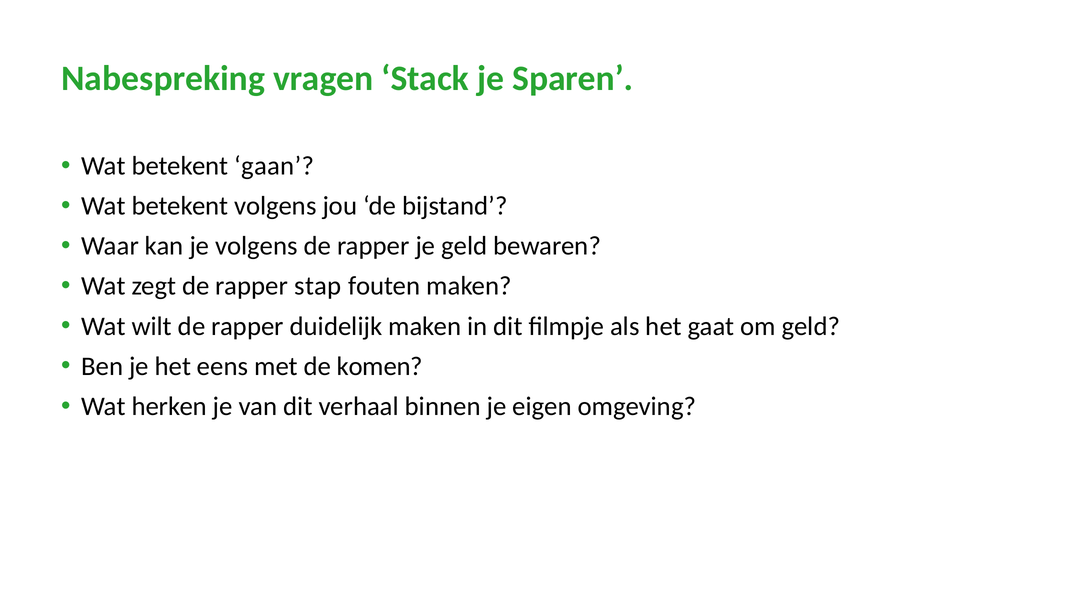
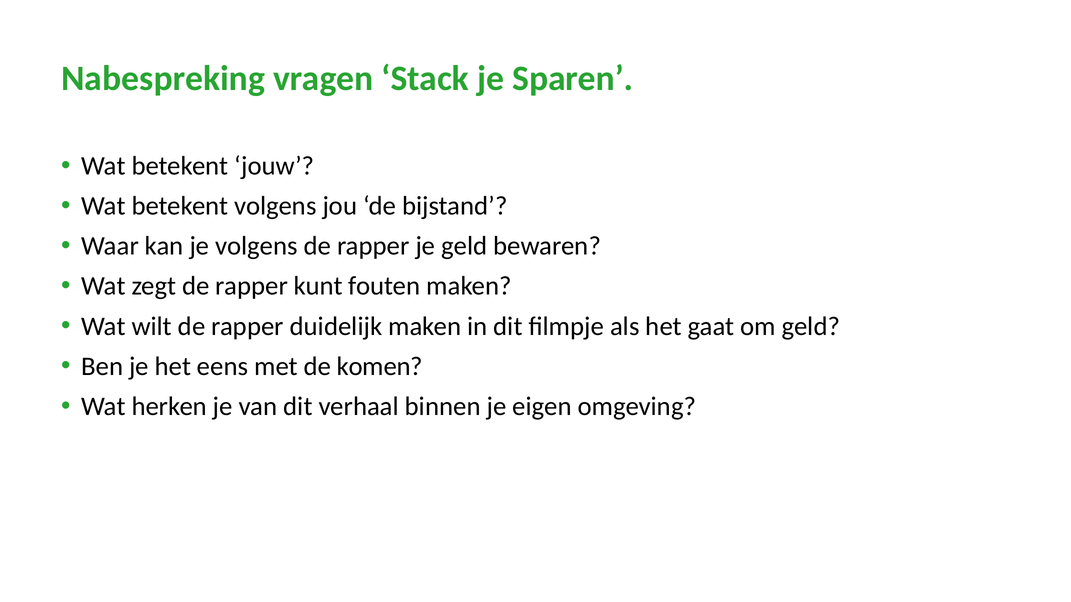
gaan: gaan -> jouw (274, 166)
stap: stap -> kunt (318, 286)
